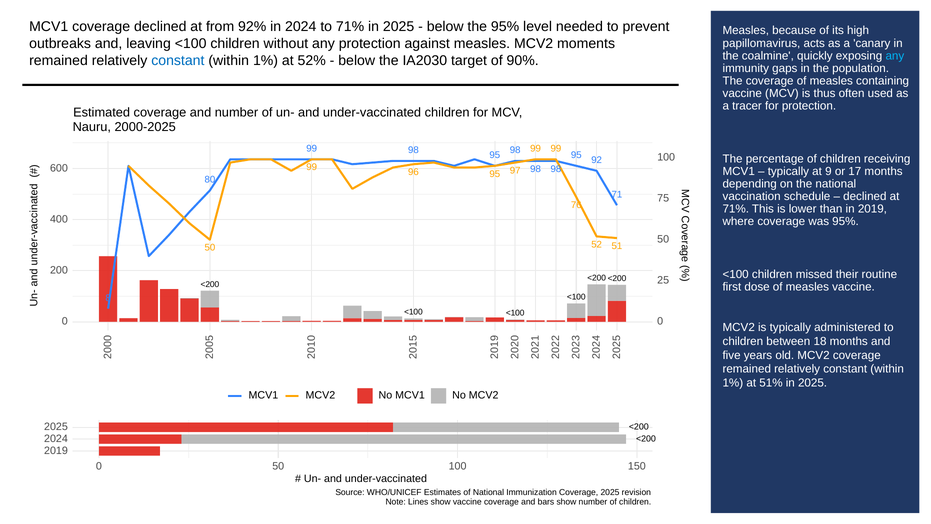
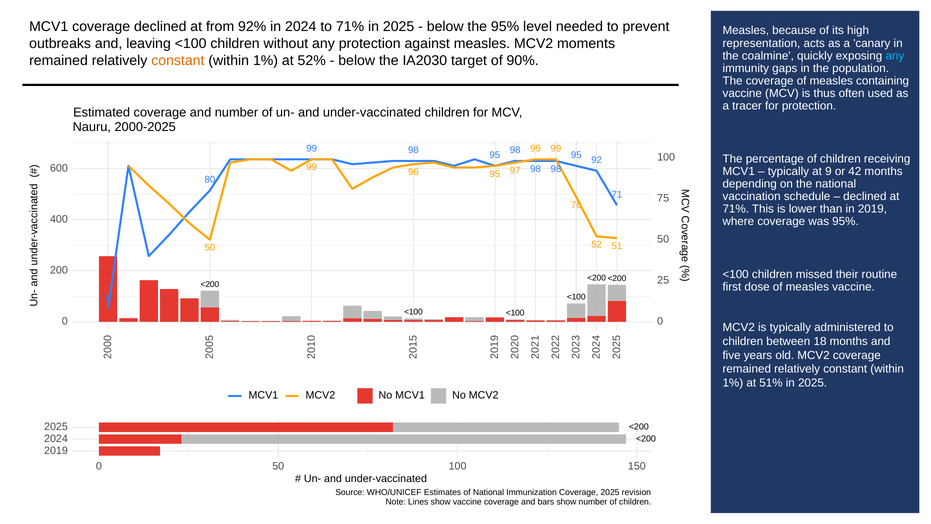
papillomavirus: papillomavirus -> representation (761, 43)
constant colour: blue -> orange (178, 61)
17: 17 -> 42 (855, 171)
